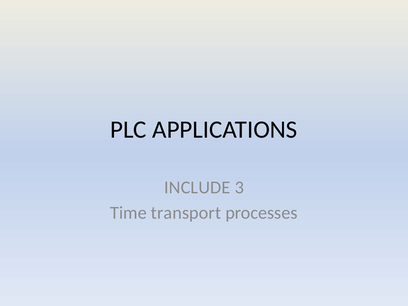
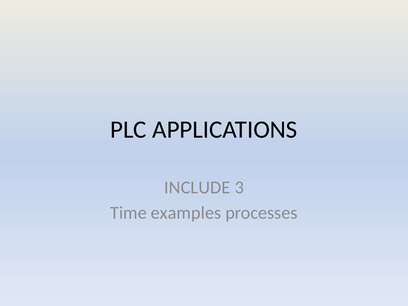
transport: transport -> examples (186, 213)
